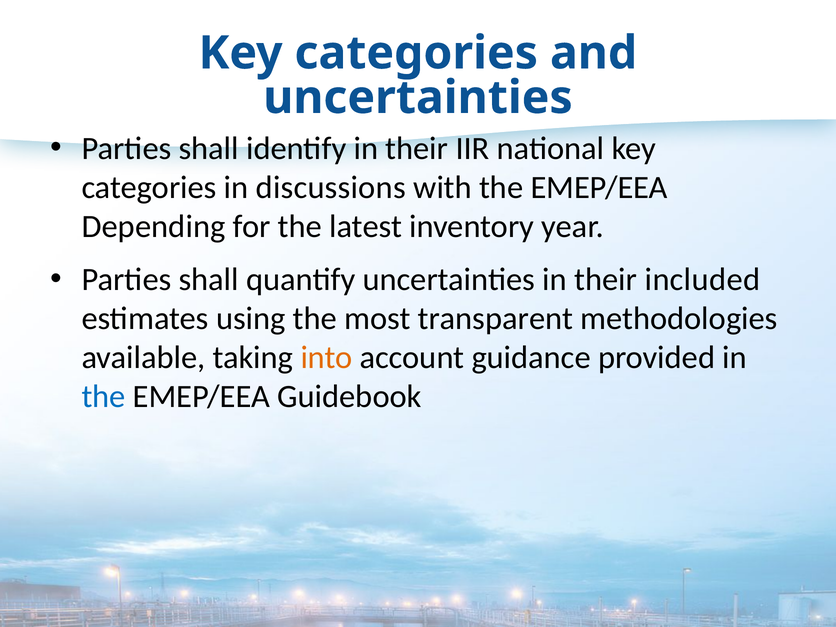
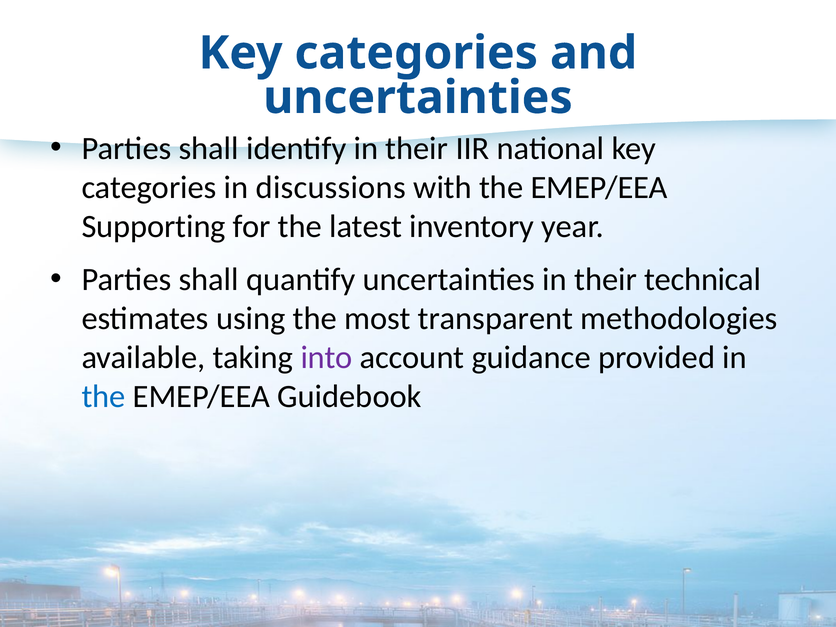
Depending: Depending -> Supporting (154, 227)
included: included -> technical (703, 280)
into colour: orange -> purple (327, 358)
